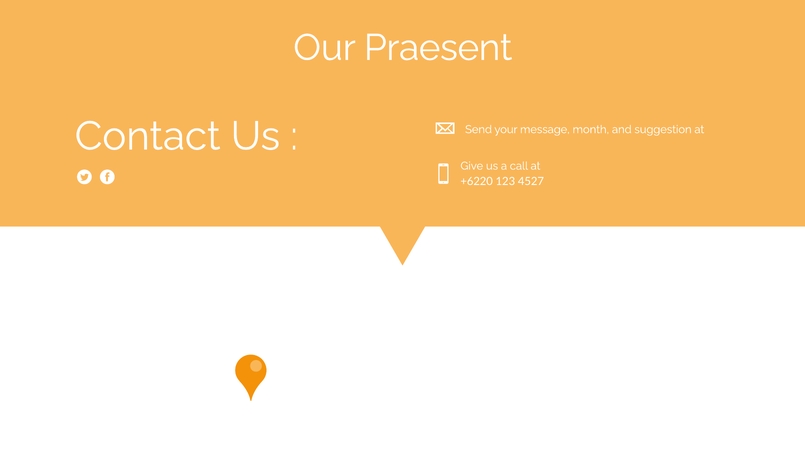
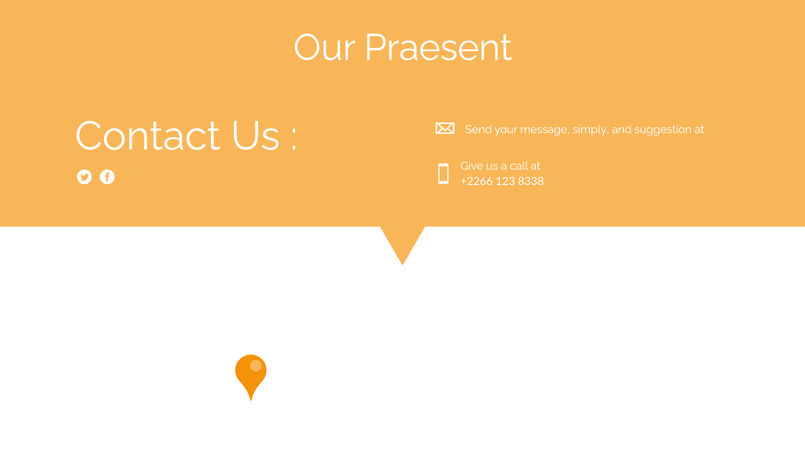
month: month -> simply (591, 129)
+6220: +6220 -> +2266 (477, 181)
4527: 4527 -> 8338 (531, 181)
